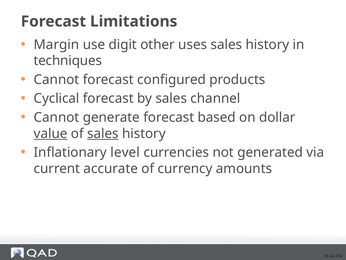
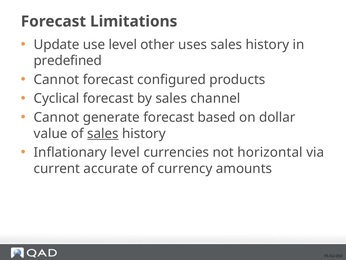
Margin: Margin -> Update (57, 44)
use digit: digit -> level (123, 44)
techniques: techniques -> predefined (68, 61)
value underline: present -> none (51, 133)
generated: generated -> horizontal (270, 152)
